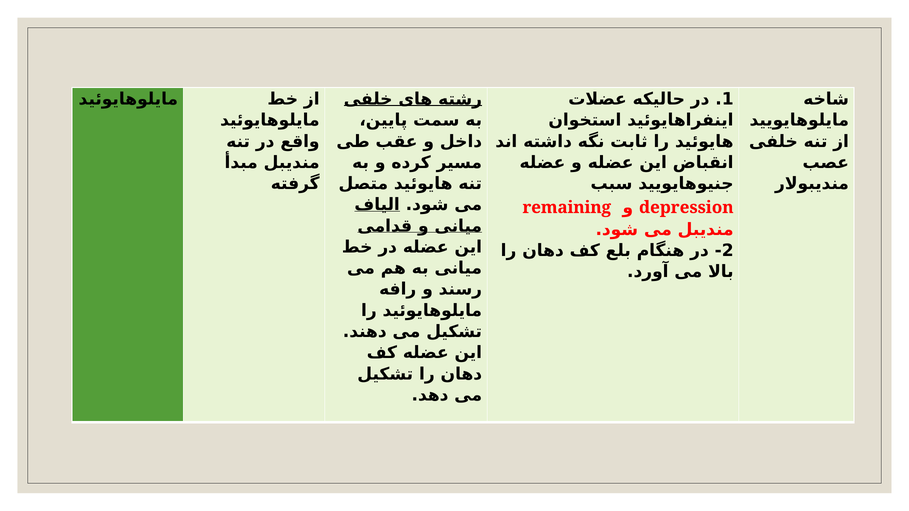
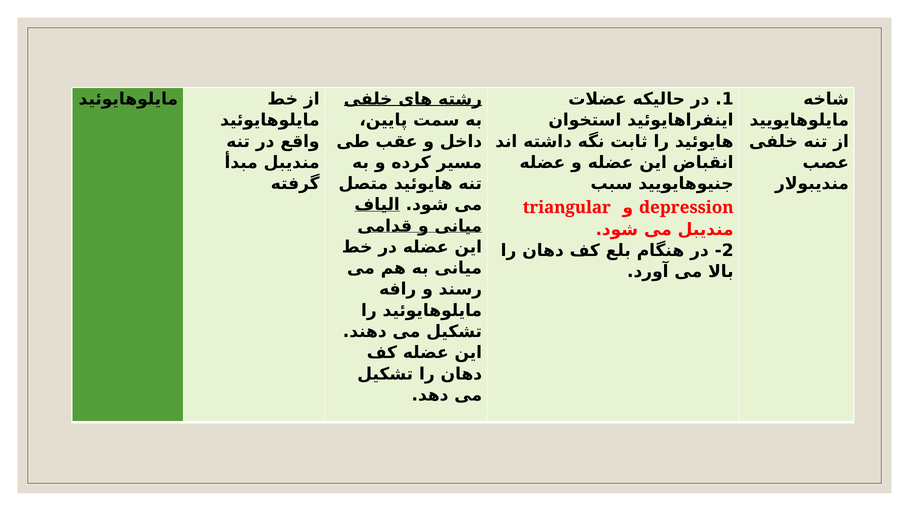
remaining: remaining -> triangular (567, 208)
